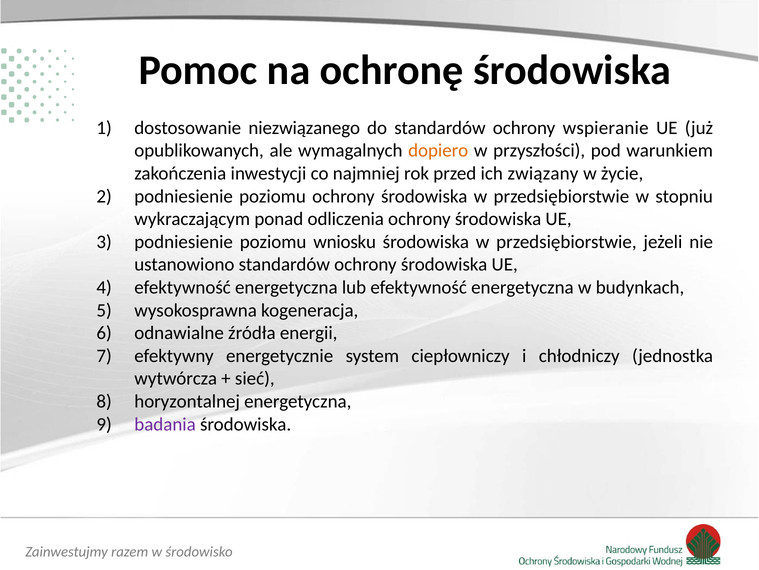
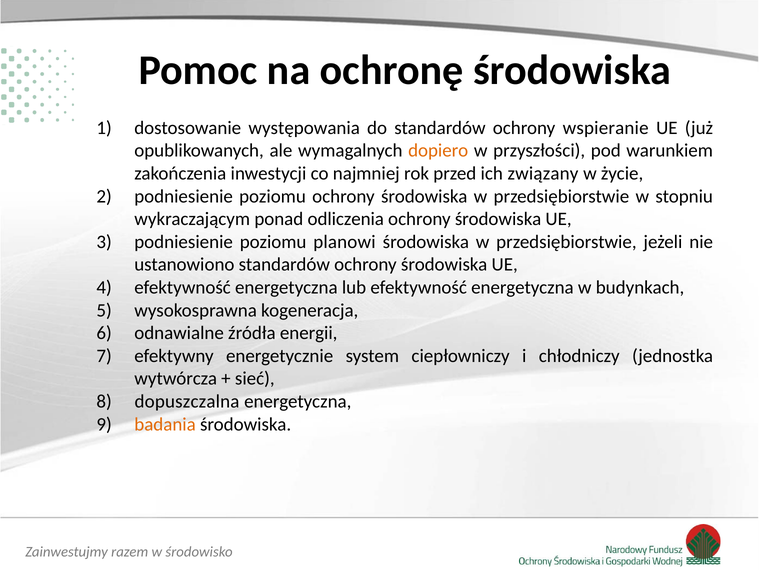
niezwiązanego: niezwiązanego -> występowania (304, 128)
wniosku: wniosku -> planowi (344, 242)
horyzontalnej: horyzontalnej -> dopuszczalna (187, 401)
badania colour: purple -> orange (165, 424)
